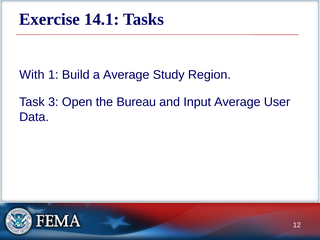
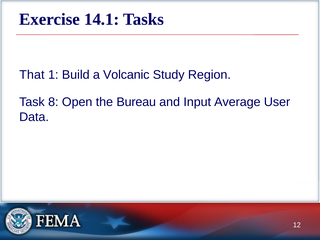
With: With -> That (32, 75)
a Average: Average -> Volcanic (126, 75)
3: 3 -> 8 (53, 102)
